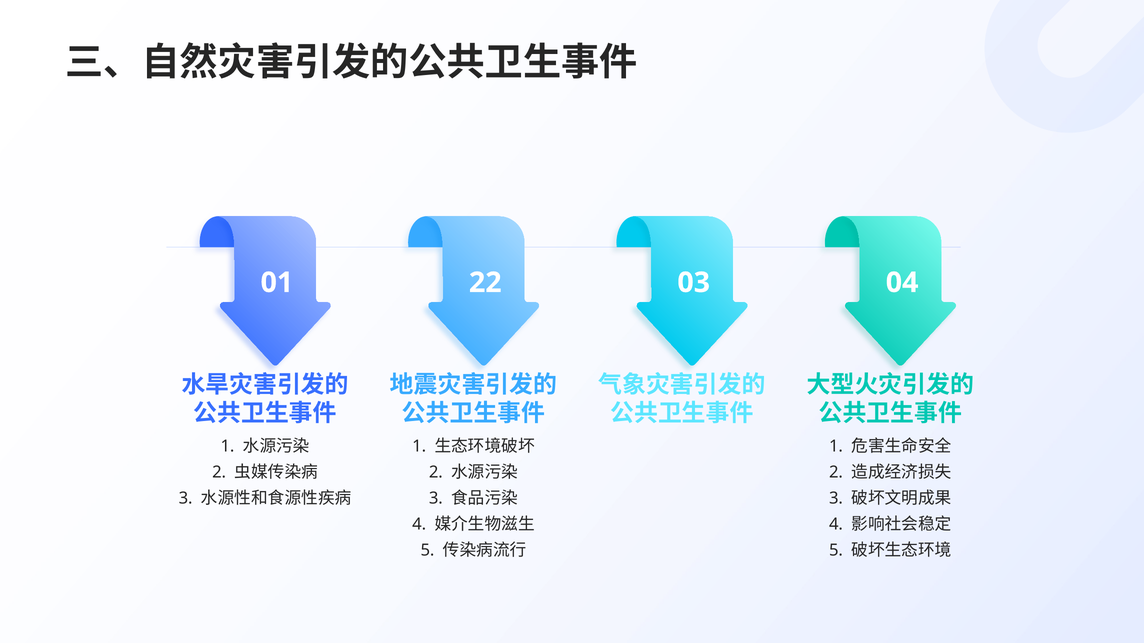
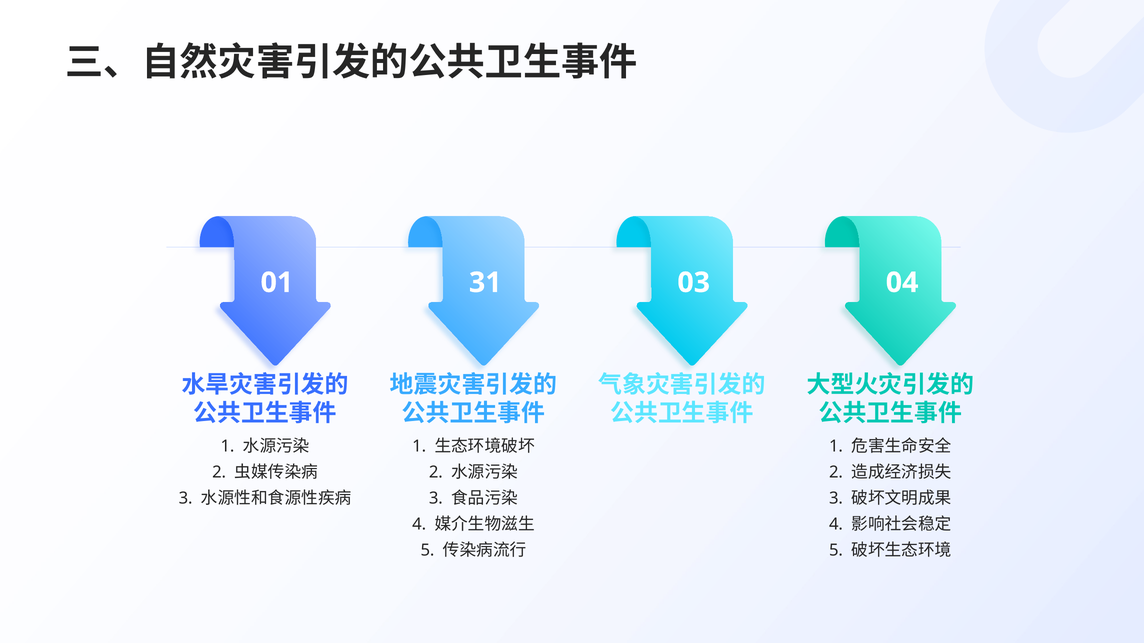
22: 22 -> 31 (485, 283)
